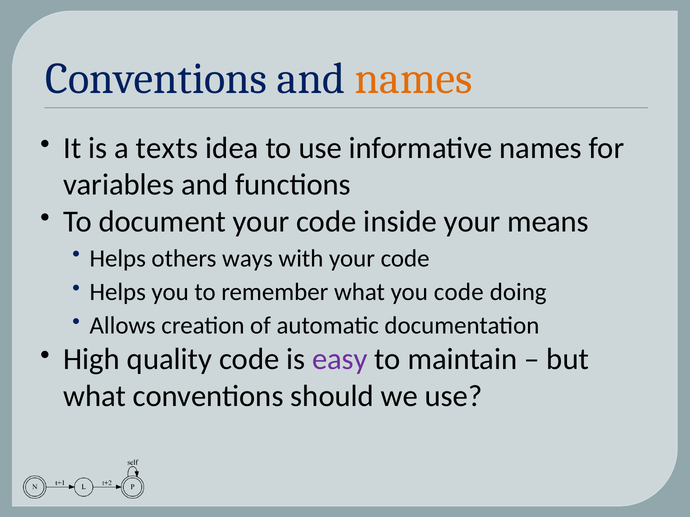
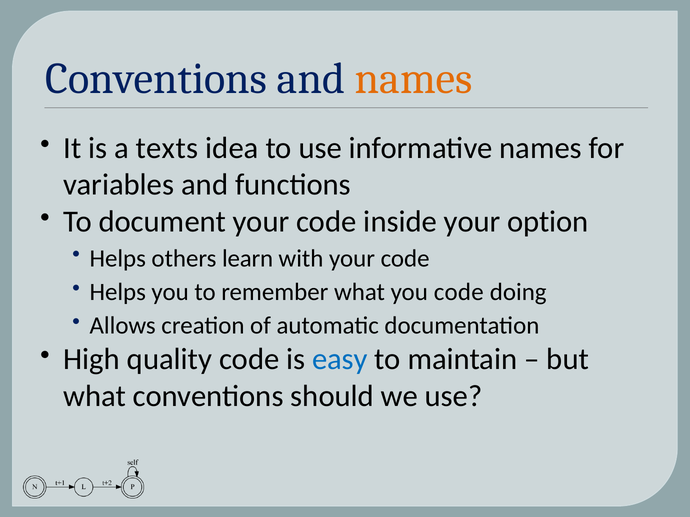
means: means -> option (548, 222)
ways: ways -> learn (248, 259)
easy colour: purple -> blue (340, 360)
